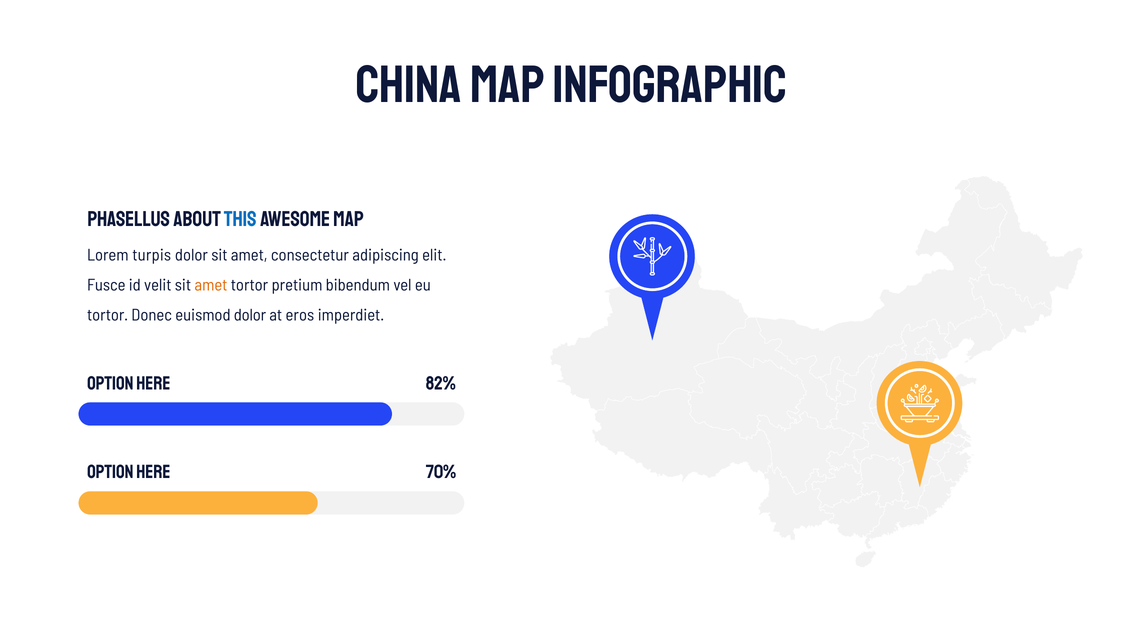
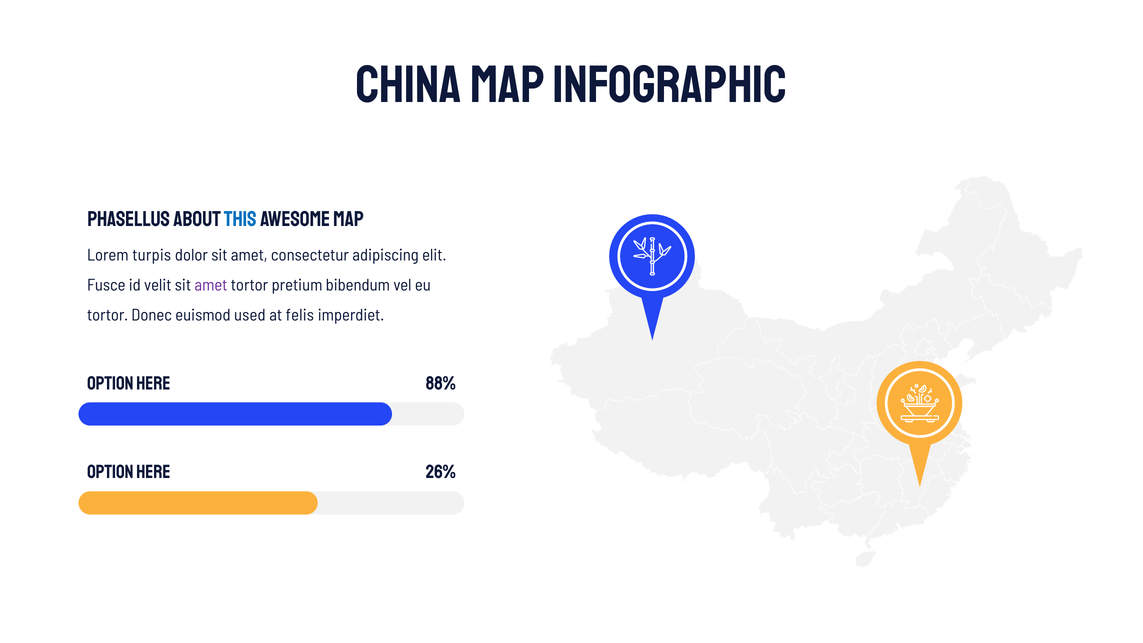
amet colour: orange -> purple (211, 285)
euismod dolor: dolor -> used (250, 315)
eros: eros -> felis (300, 315)
82%: 82% -> 88% (441, 383)
70%: 70% -> 26% (441, 472)
